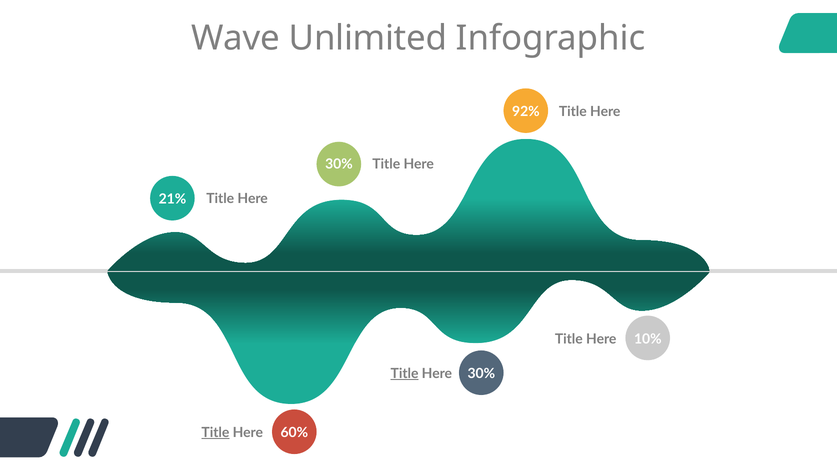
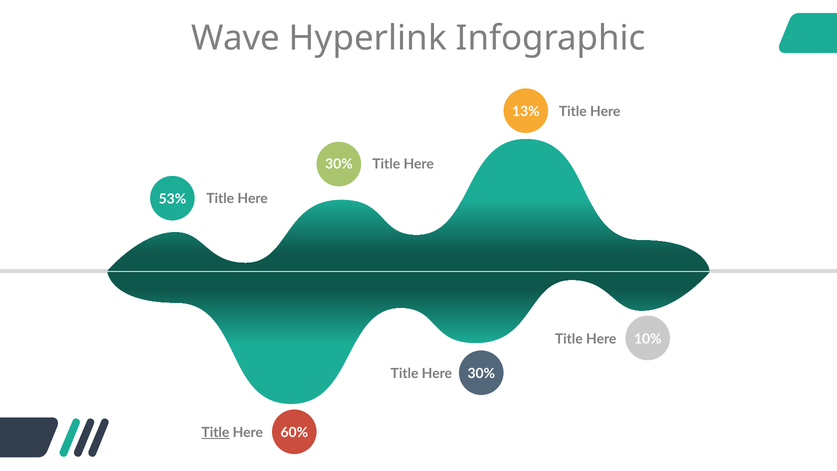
Unlimited: Unlimited -> Hyperlink (368, 38)
92%: 92% -> 13% (526, 111)
21%: 21% -> 53% (172, 199)
Title underline: present -> none (405, 373)
